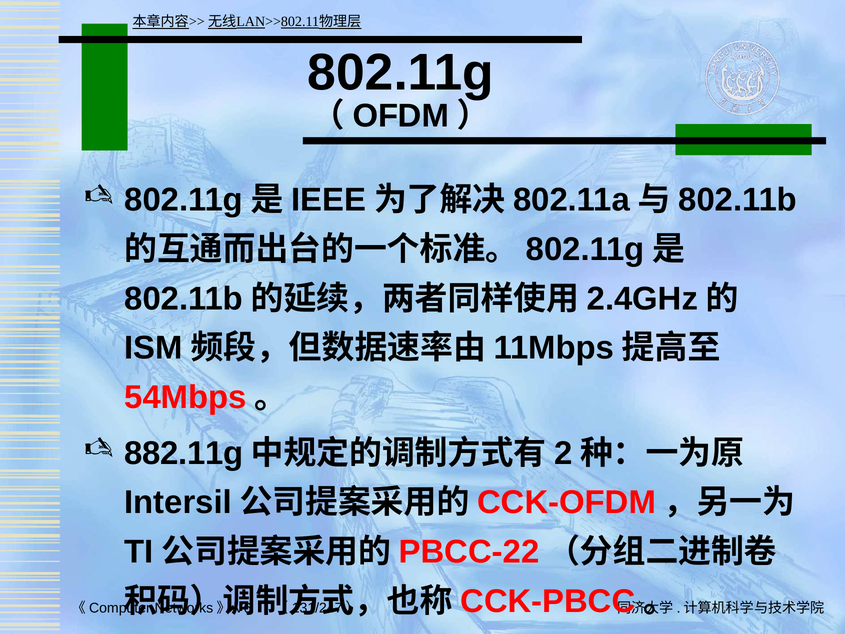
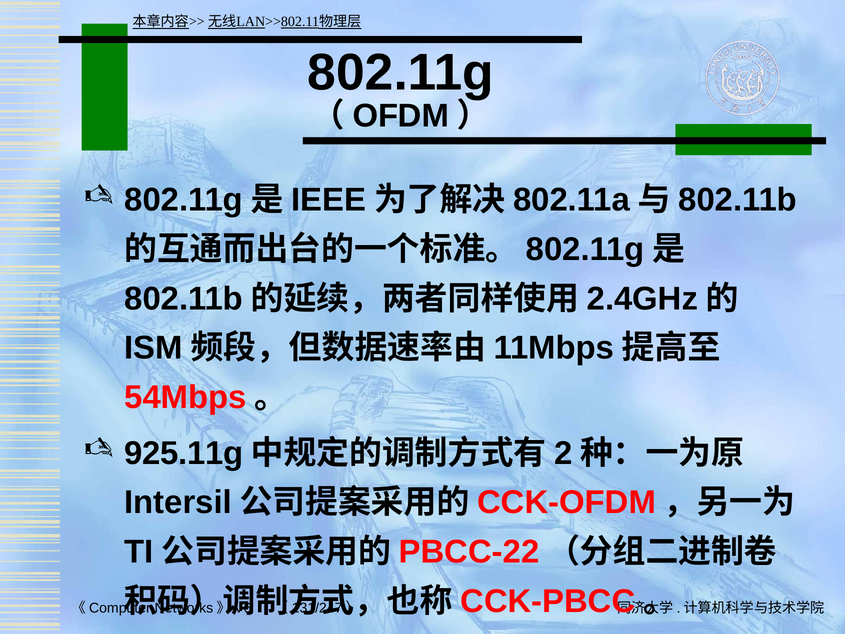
882.11g: 882.11g -> 925.11g (184, 453)
